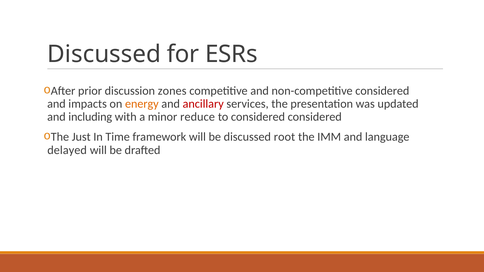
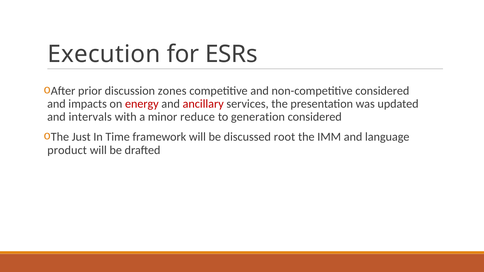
Discussed: Discussed -> Execution (104, 54)
energy colour: orange -> red (142, 104)
including: including -> intervals (90, 117)
to considered: considered -> generation (258, 117)
delayed: delayed -> product (67, 150)
